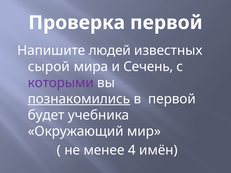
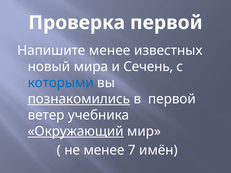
Напишите людей: людей -> менее (110, 51)
сырой: сырой -> новый (49, 67)
которыми colour: purple -> blue (61, 83)
будет: будет -> ветер (46, 115)
Окружающий underline: none -> present (76, 131)
4: 4 -> 7 (132, 150)
